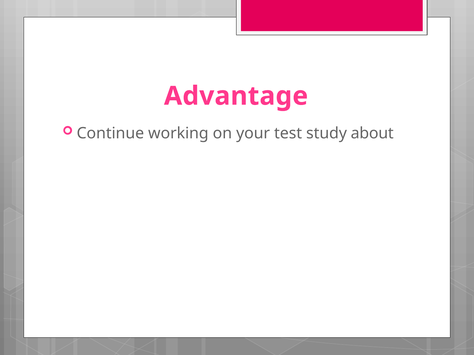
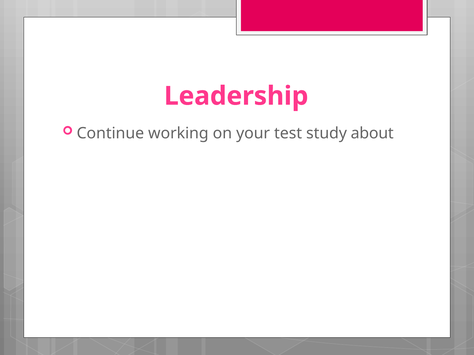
Advantage: Advantage -> Leadership (236, 96)
